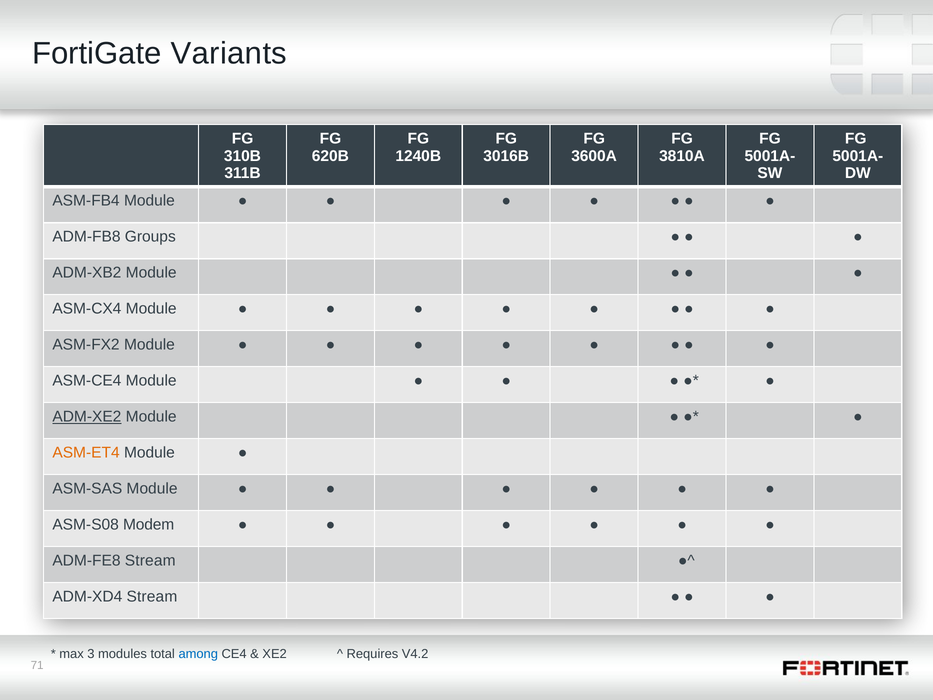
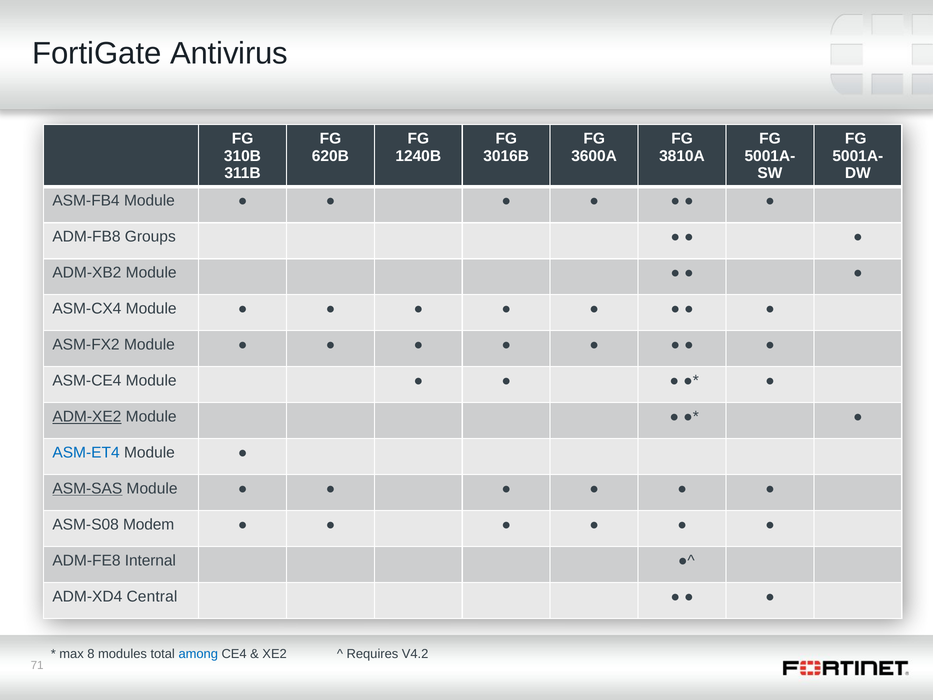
Variants: Variants -> Antivirus (229, 53)
ASM-ET4 colour: orange -> blue (86, 452)
ASM-SAS underline: none -> present (87, 488)
ADM-FE8 Stream: Stream -> Internal (150, 560)
ADM-XD4 Stream: Stream -> Central (152, 596)
3: 3 -> 8 (91, 654)
